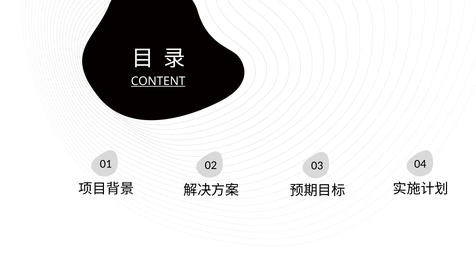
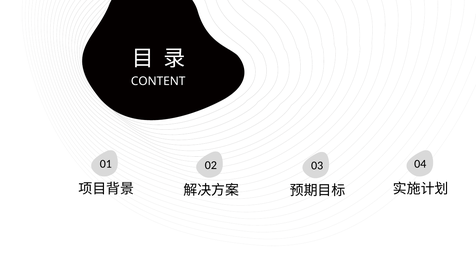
CONTENT underline: present -> none (158, 81)
